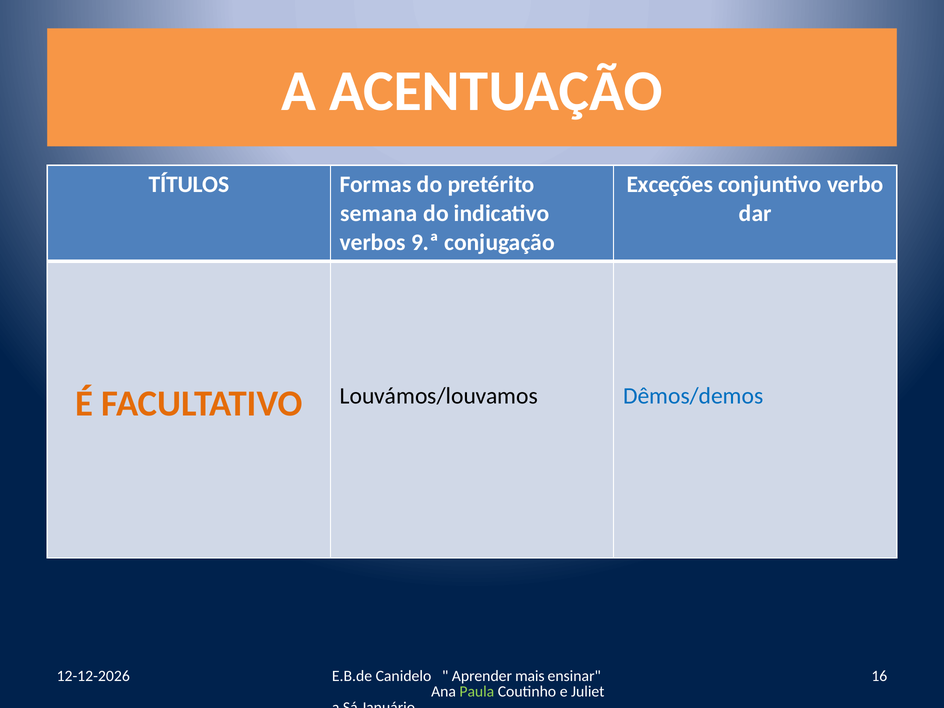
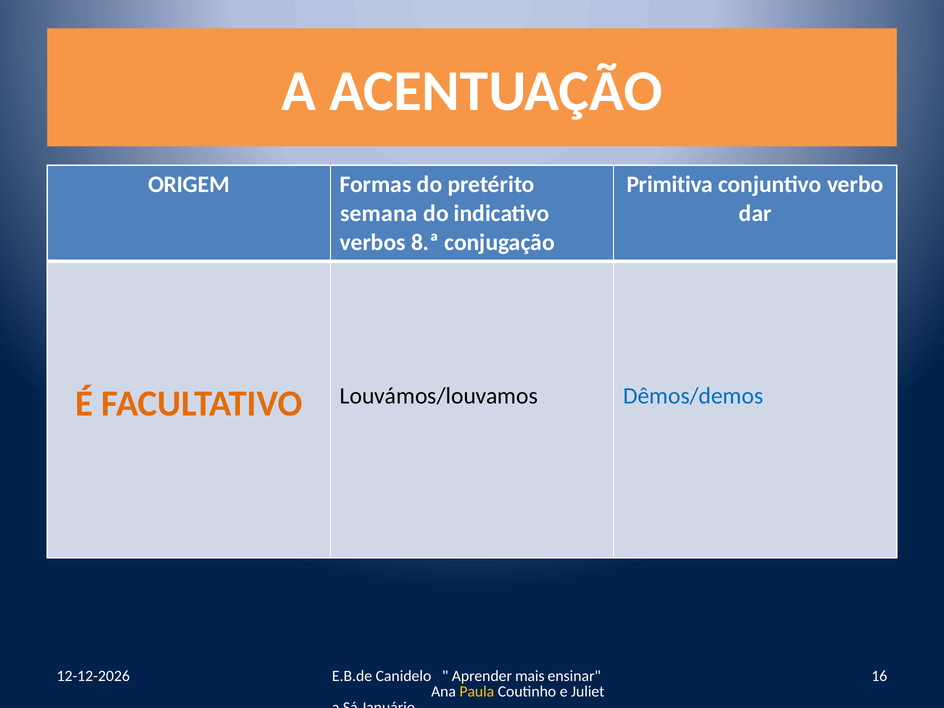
TÍTULOS: TÍTULOS -> ORIGEM (189, 185)
Exceções: Exceções -> Primitiva (670, 185)
9.ª: 9.ª -> 8.ª (425, 242)
Paula colour: light green -> yellow (477, 692)
